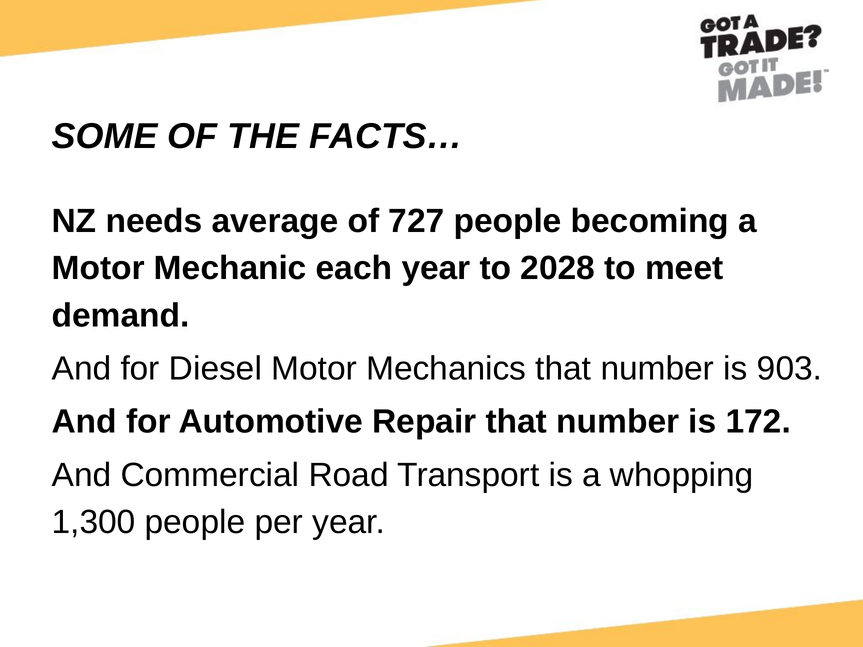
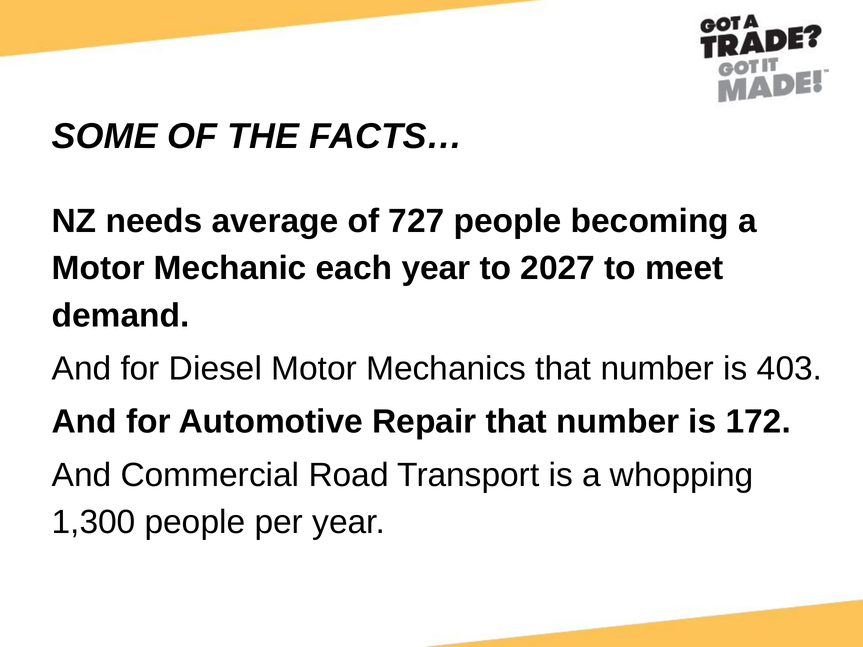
2028: 2028 -> 2027 (558, 268)
903: 903 -> 403 (789, 369)
